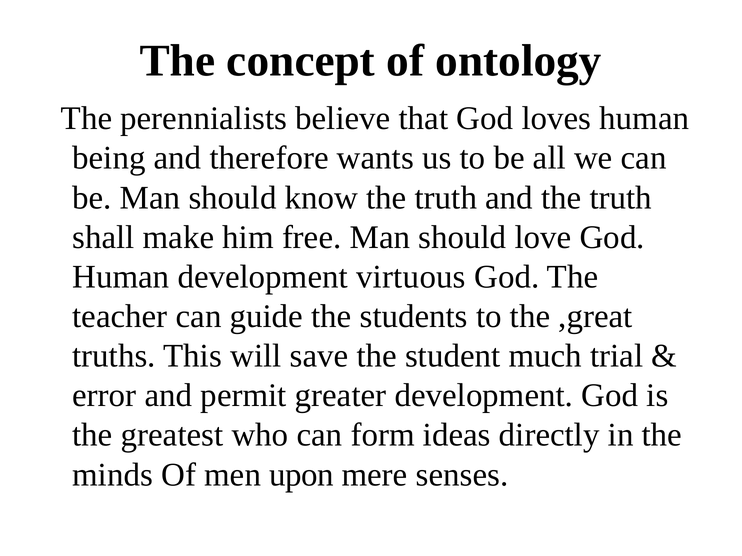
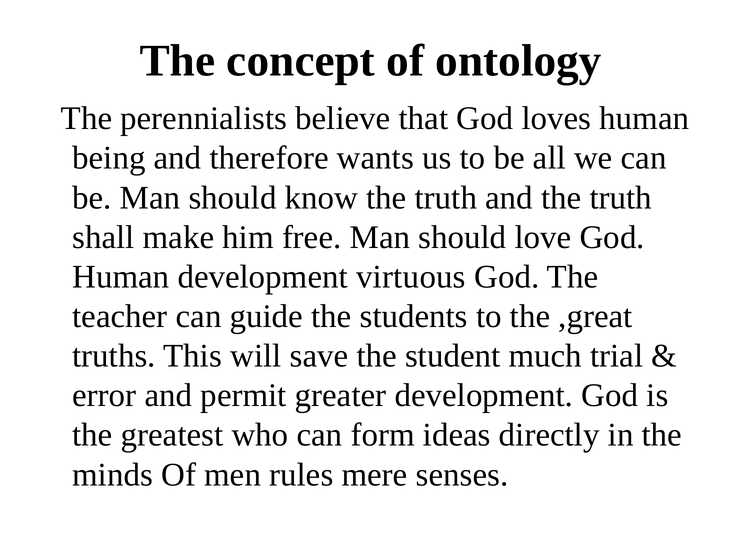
upon: upon -> rules (301, 475)
